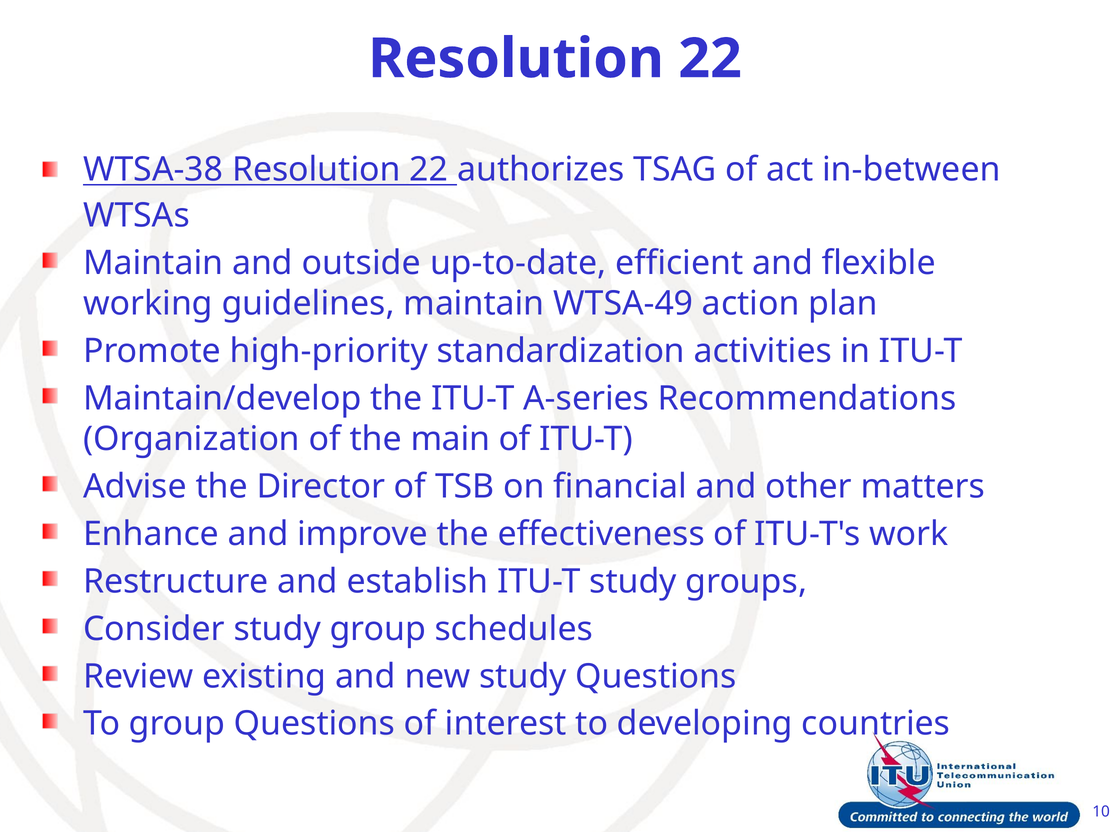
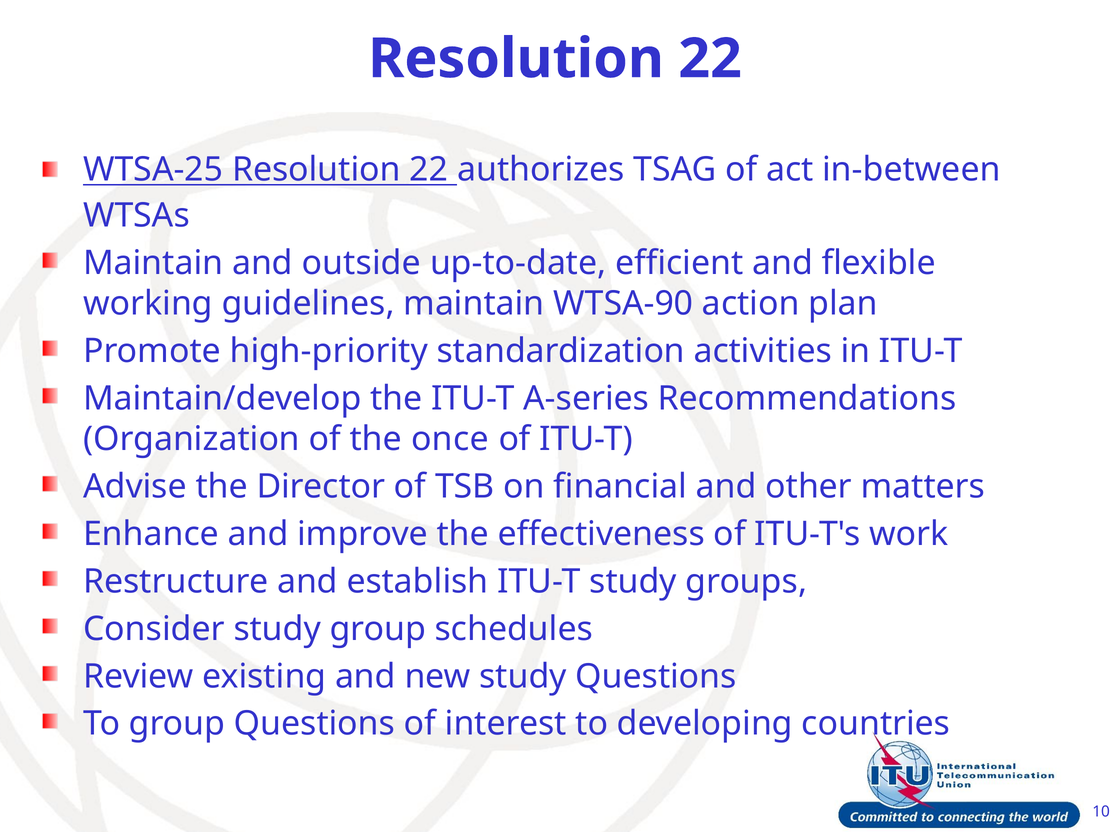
WTSA-38: WTSA-38 -> WTSA-25 (153, 170)
WTSA-49: WTSA-49 -> WTSA-90 (623, 304)
main: main -> once (450, 439)
